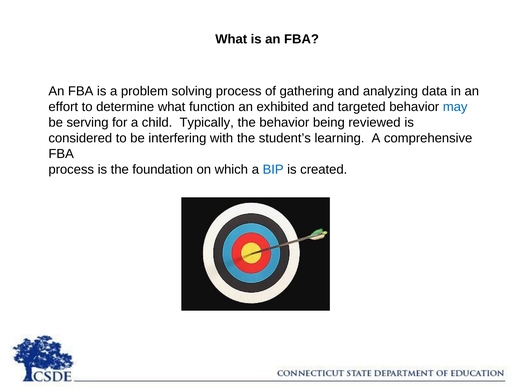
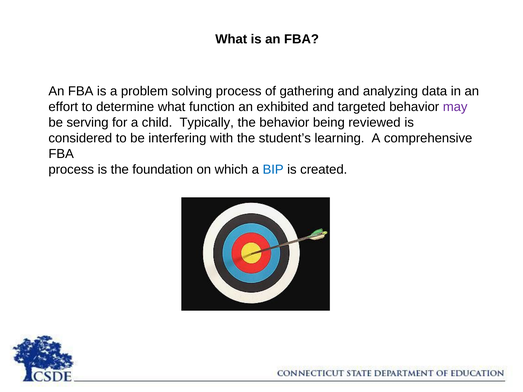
may colour: blue -> purple (455, 107)
